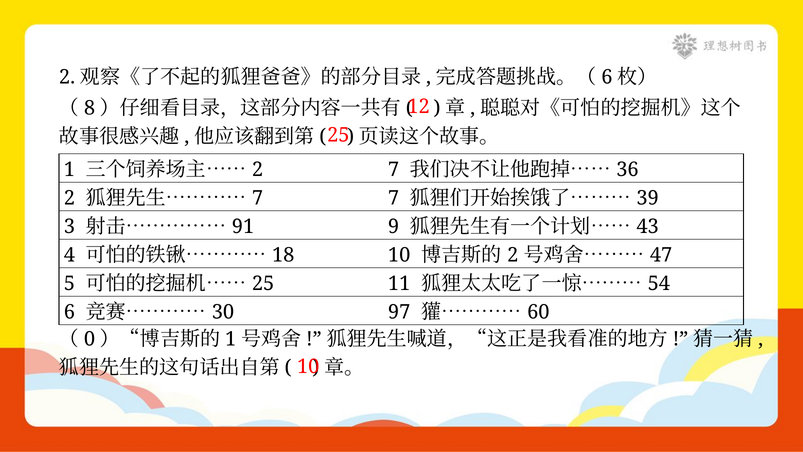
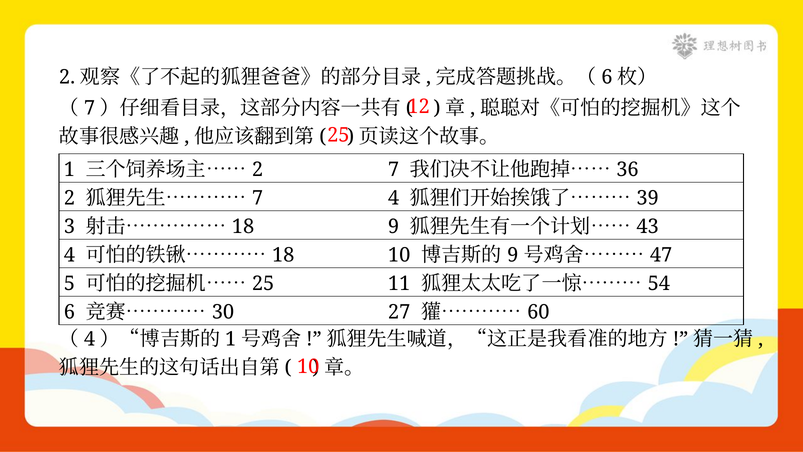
8: 8 -> 7 (90, 108)
7 7: 7 -> 4 (394, 198)
91: 91 -> 18 (243, 226)
2: 2 -> 9 (513, 255)
97: 97 -> 27 (399, 312)
0: 0 -> 4 (90, 339)
